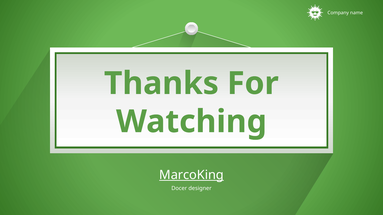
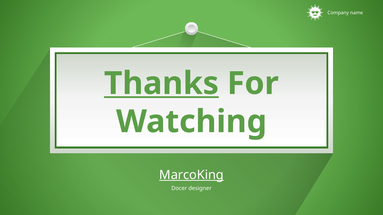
Thanks underline: none -> present (161, 84)
